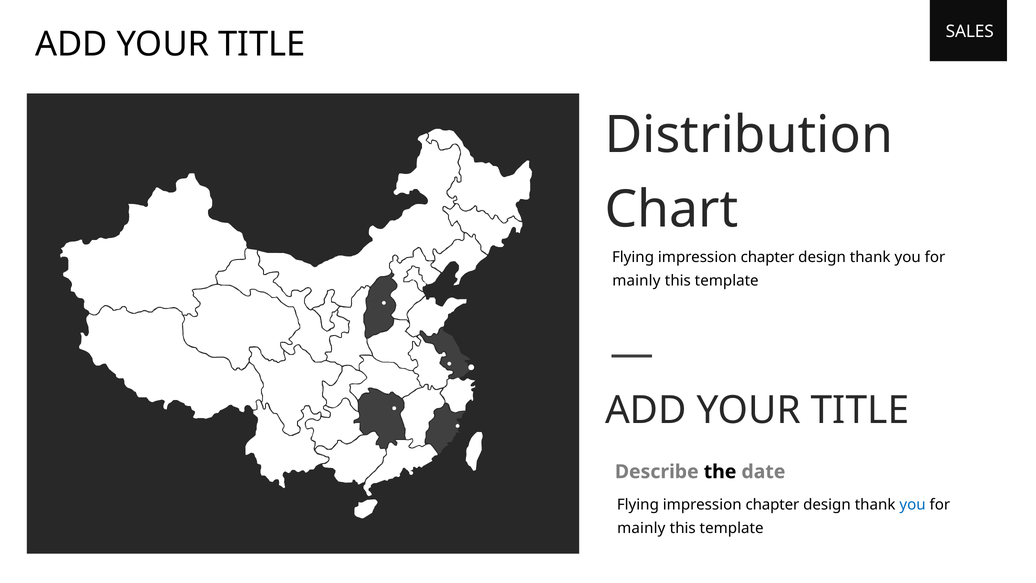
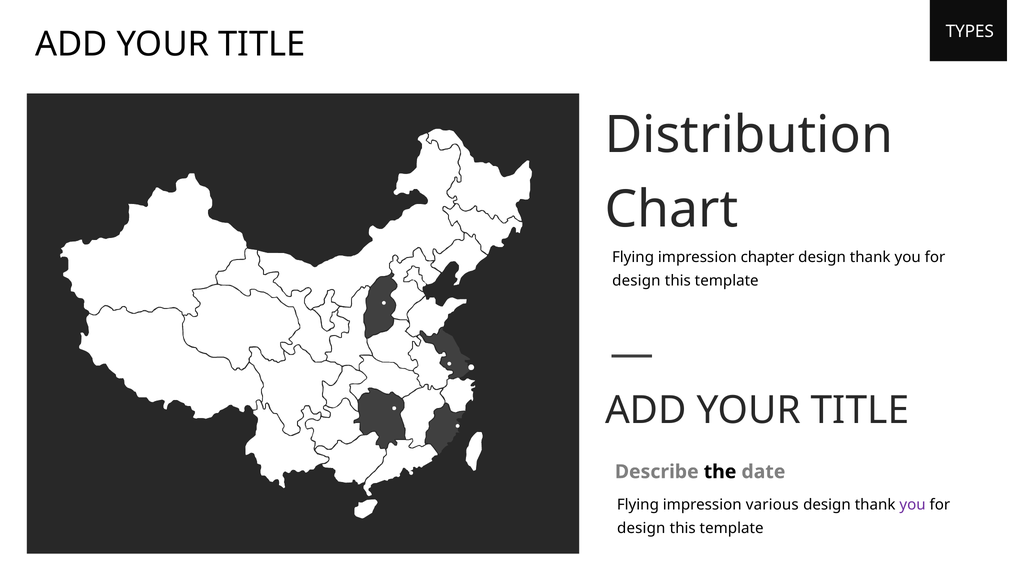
SALES: SALES -> TYPES (970, 32)
mainly: mainly -> design (636, 281)
chapter: chapter -> various (772, 505)
you colour: blue -> purple (913, 505)
mainly: mainly -> design (641, 528)
